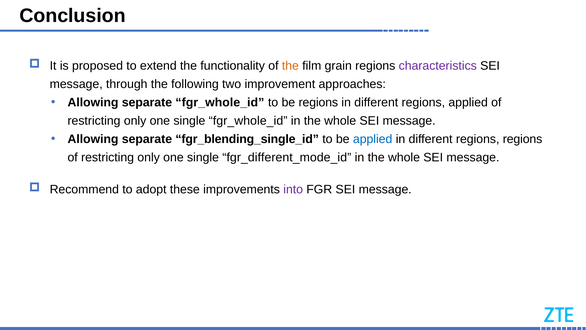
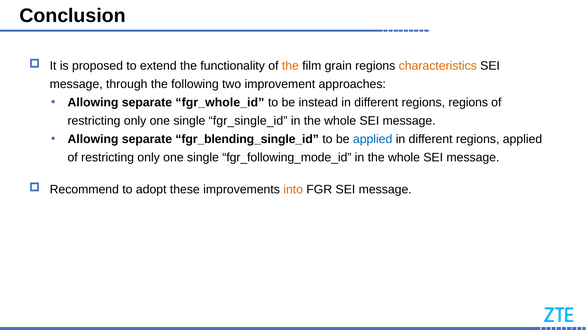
characteristics colour: purple -> orange (438, 66)
be regions: regions -> instead (318, 102)
regions applied: applied -> regions (468, 102)
single fgr_whole_id: fgr_whole_id -> fgr_single_id (248, 121)
regions regions: regions -> applied (522, 139)
fgr_different_mode_id: fgr_different_mode_id -> fgr_following_mode_id (287, 157)
into colour: purple -> orange (293, 189)
